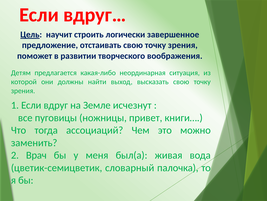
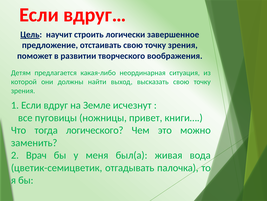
ассоциаций: ассоциаций -> логического (95, 130)
словарный: словарный -> отгадывать (130, 167)
